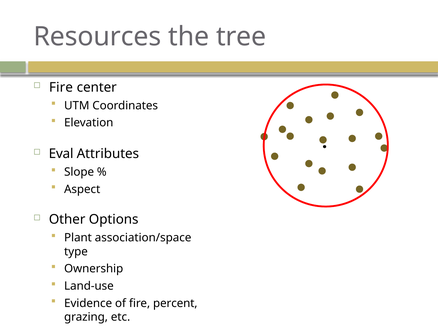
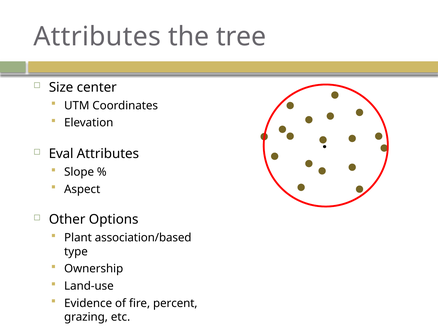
Resources: Resources -> Attributes (97, 37)
Fire: Fire -> Size (61, 87)
association/space: association/space -> association/based (143, 237)
